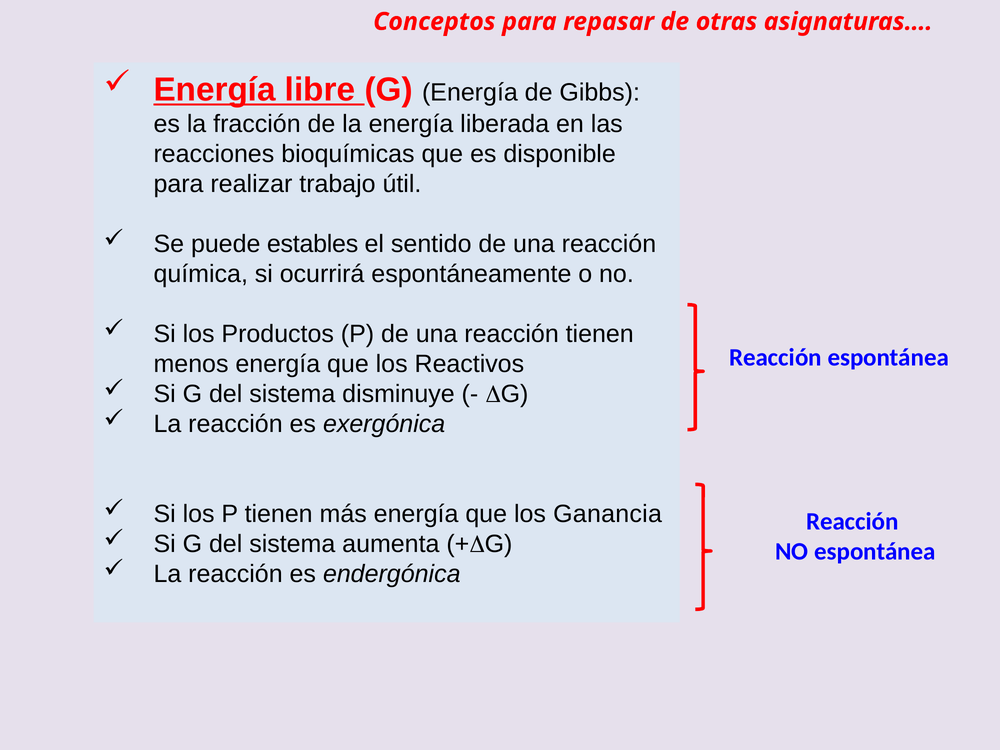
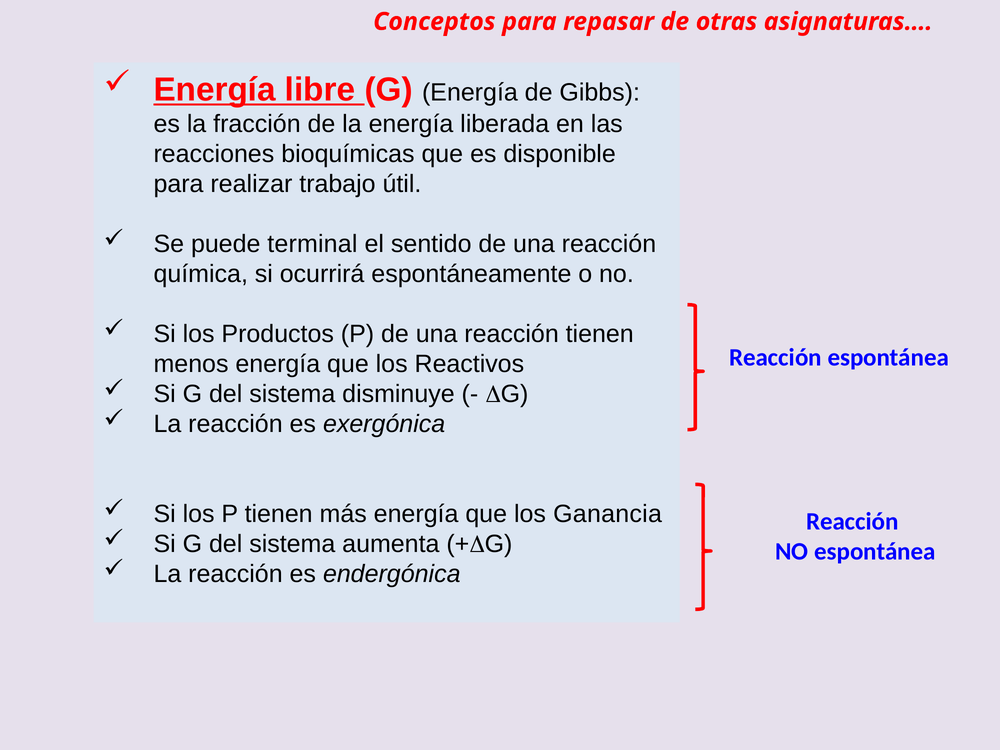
estables: estables -> terminal (312, 244)
